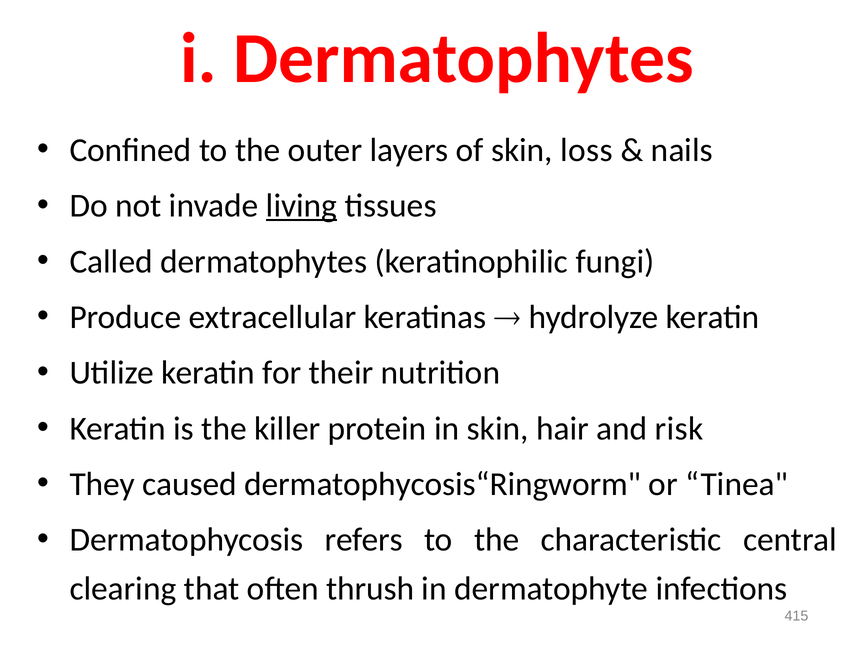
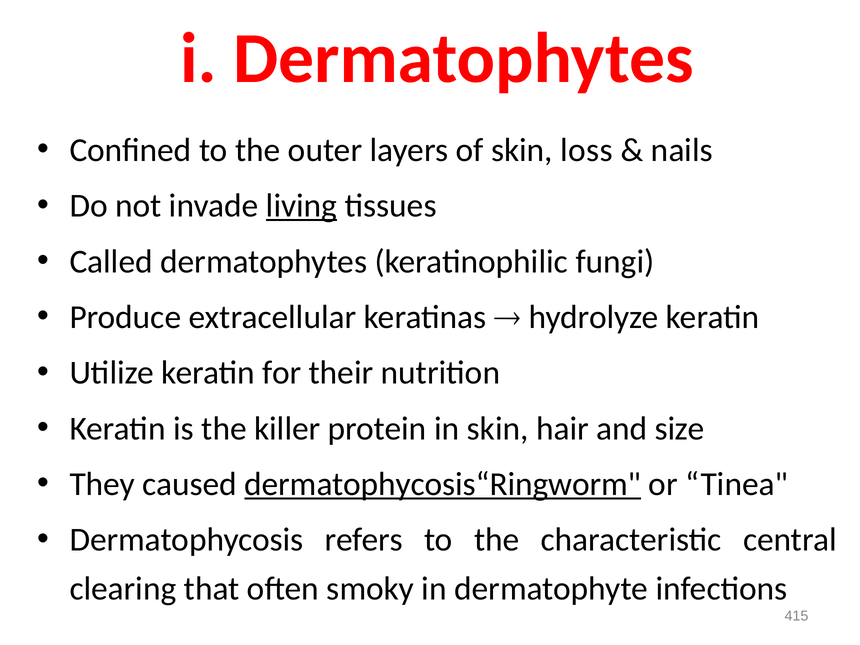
risk: risk -> size (680, 429)
dermatophycosis“Ringworm underline: none -> present (443, 484)
thrush: thrush -> smoky (370, 589)
